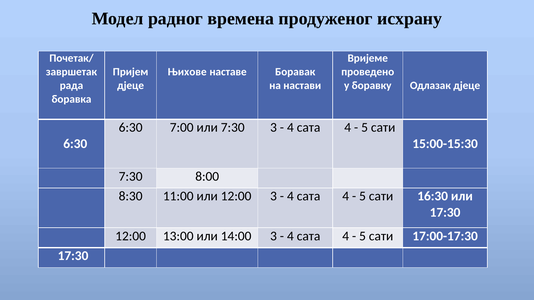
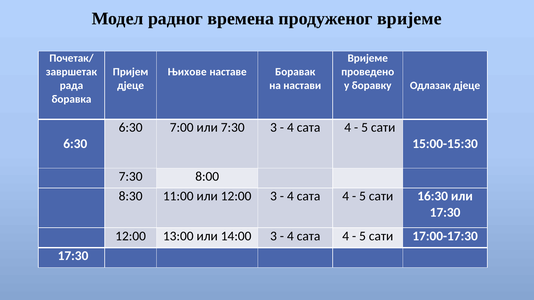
продуженог исхрану: исхрану -> вријеме (409, 19)
